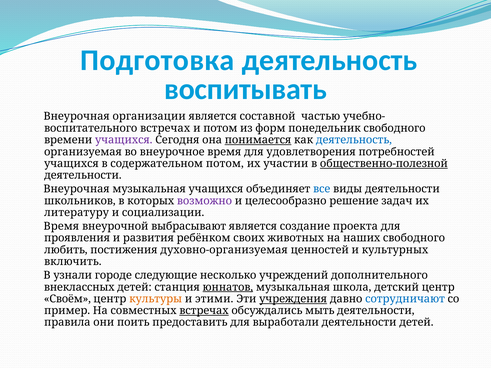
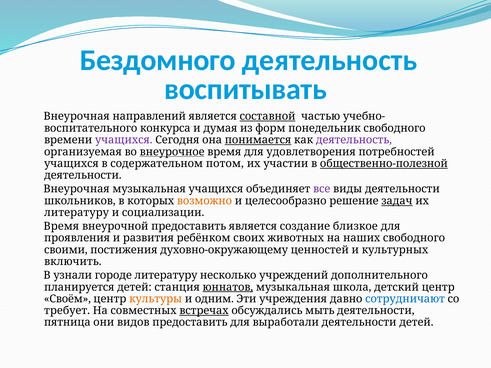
Подготовка: Подготовка -> Бездомного (158, 60)
организации: организации -> направлений (149, 116)
составной underline: none -> present (268, 116)
встречах: встречах -> конкурса (165, 128)
и потом: потом -> думая (220, 128)
деятельность colour: blue -> purple (354, 140)
внеурочное underline: none -> present (172, 152)
все colour: blue -> purple (322, 189)
возможно colour: purple -> orange (204, 201)
задач underline: none -> present (397, 201)
внеурочной выбрасывают: выбрасывают -> предоставить (189, 226)
проекта: проекта -> близкое (355, 226)
любить: любить -> своими (66, 250)
духовно-организуемая: духовно-организуемая -> духовно-окружающему (224, 250)
городе следующие: следующие -> литературу (166, 275)
внеклассных: внеклассных -> планируется (79, 287)
этими: этими -> одним (214, 299)
учреждения underline: present -> none (293, 299)
пример: пример -> требует (67, 311)
правила: правила -> пятница (67, 323)
поить: поить -> видов (133, 323)
